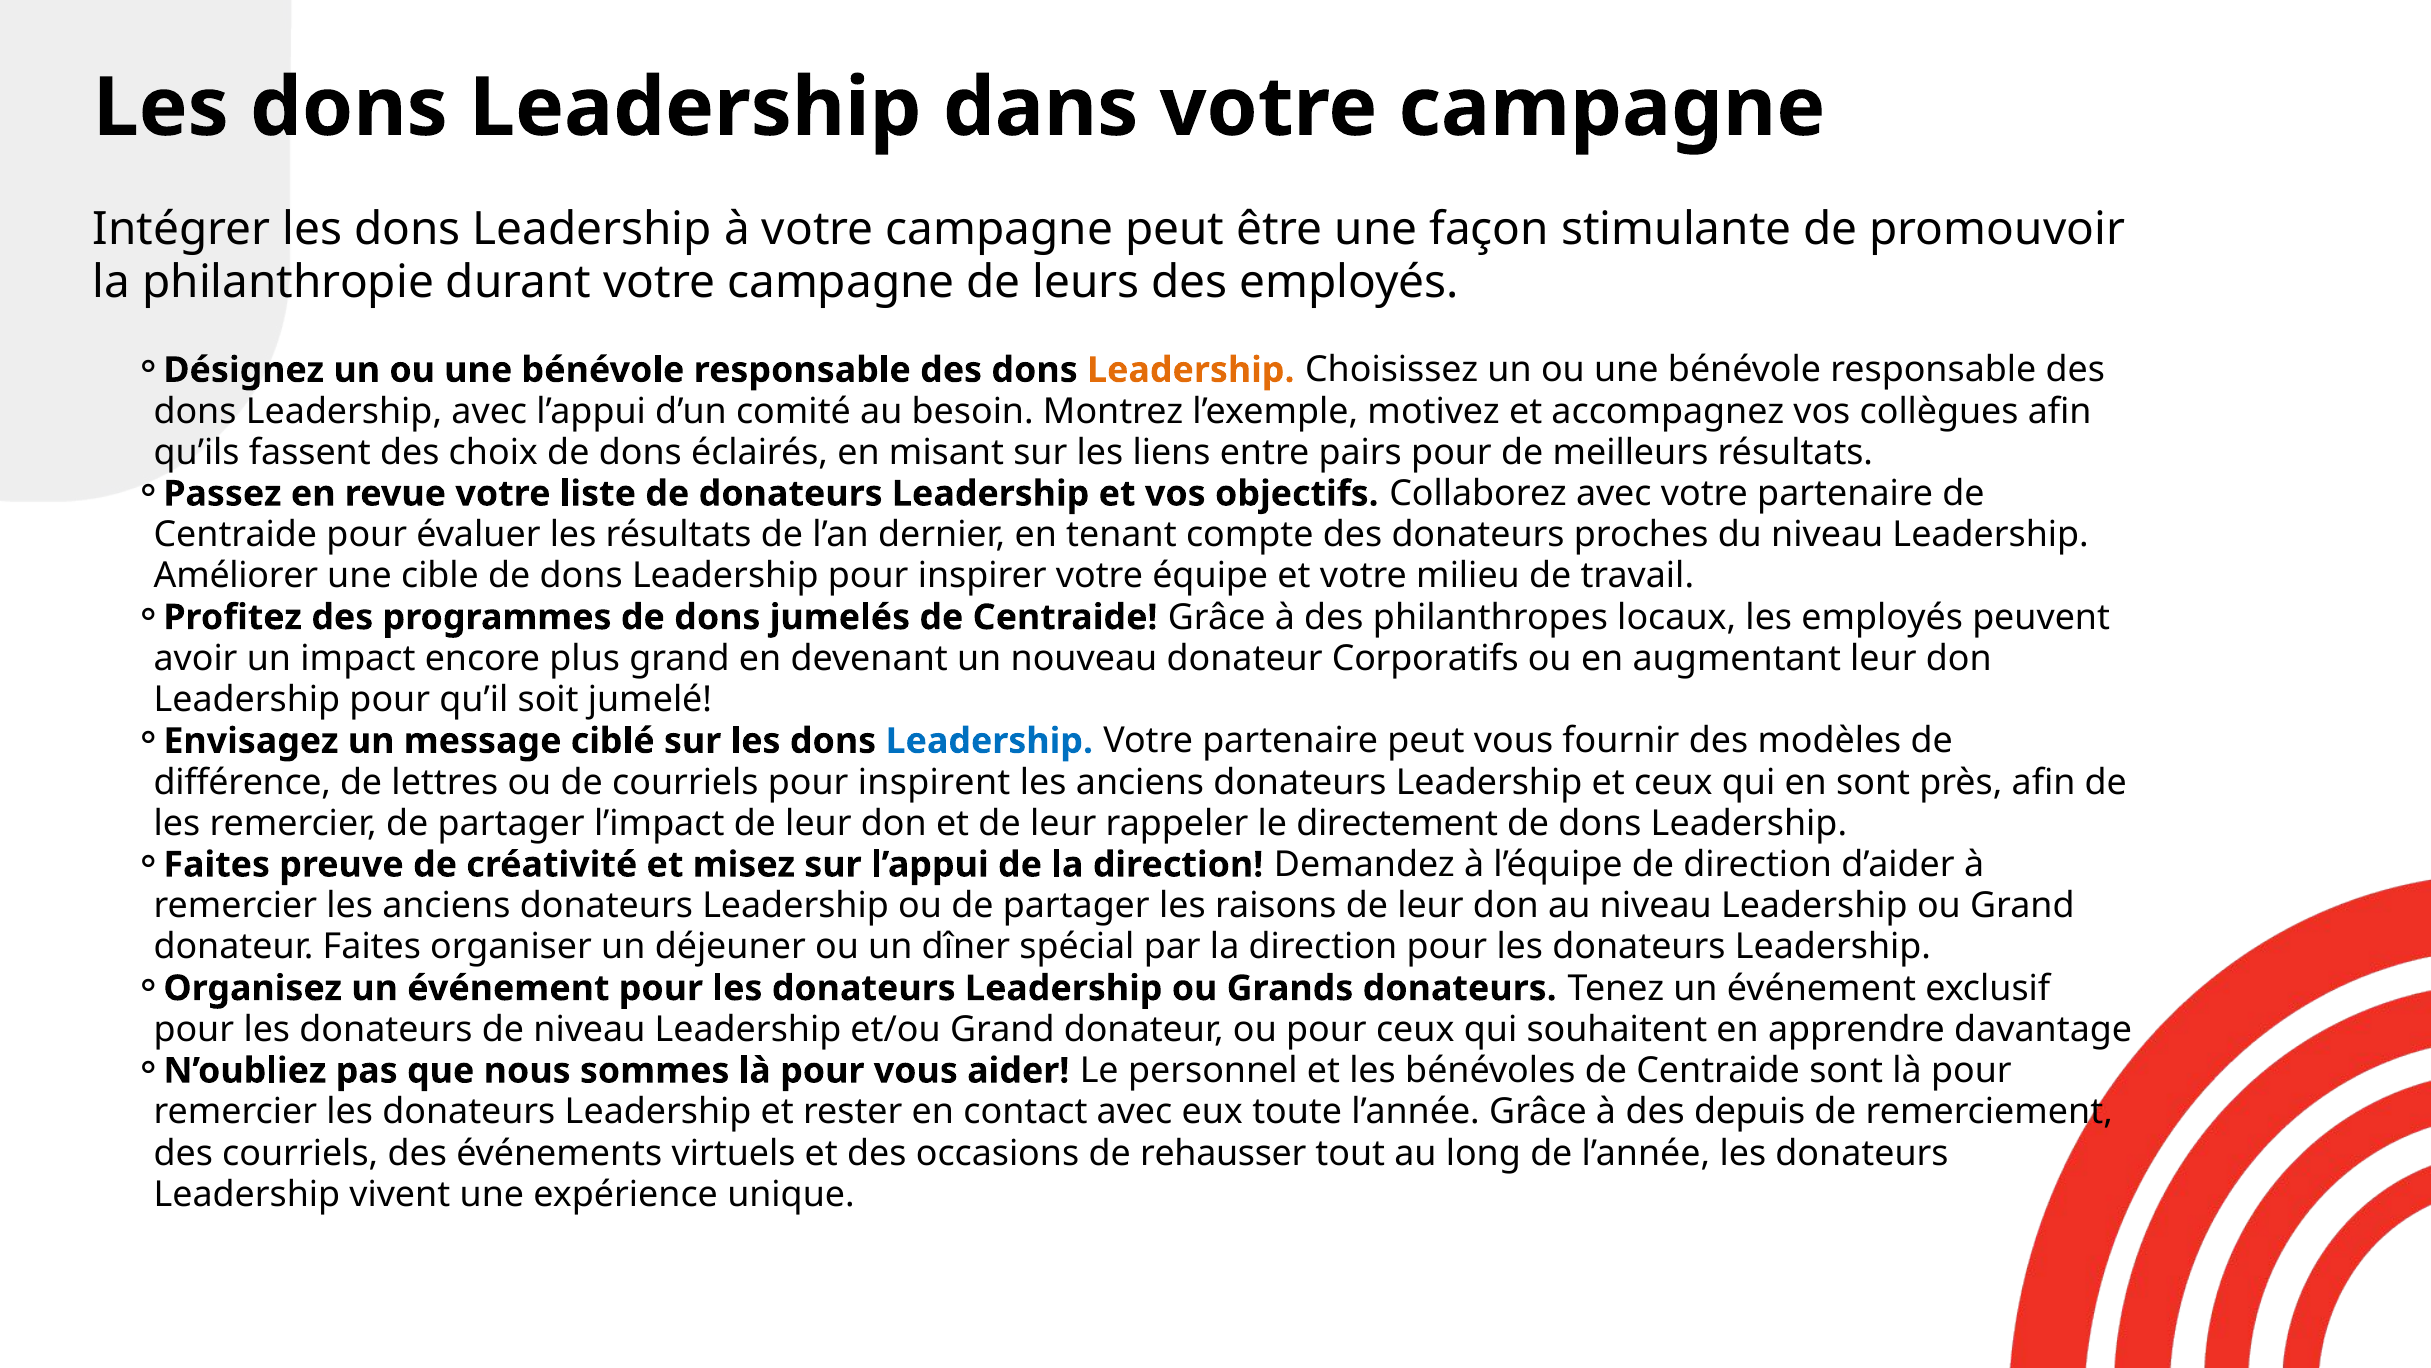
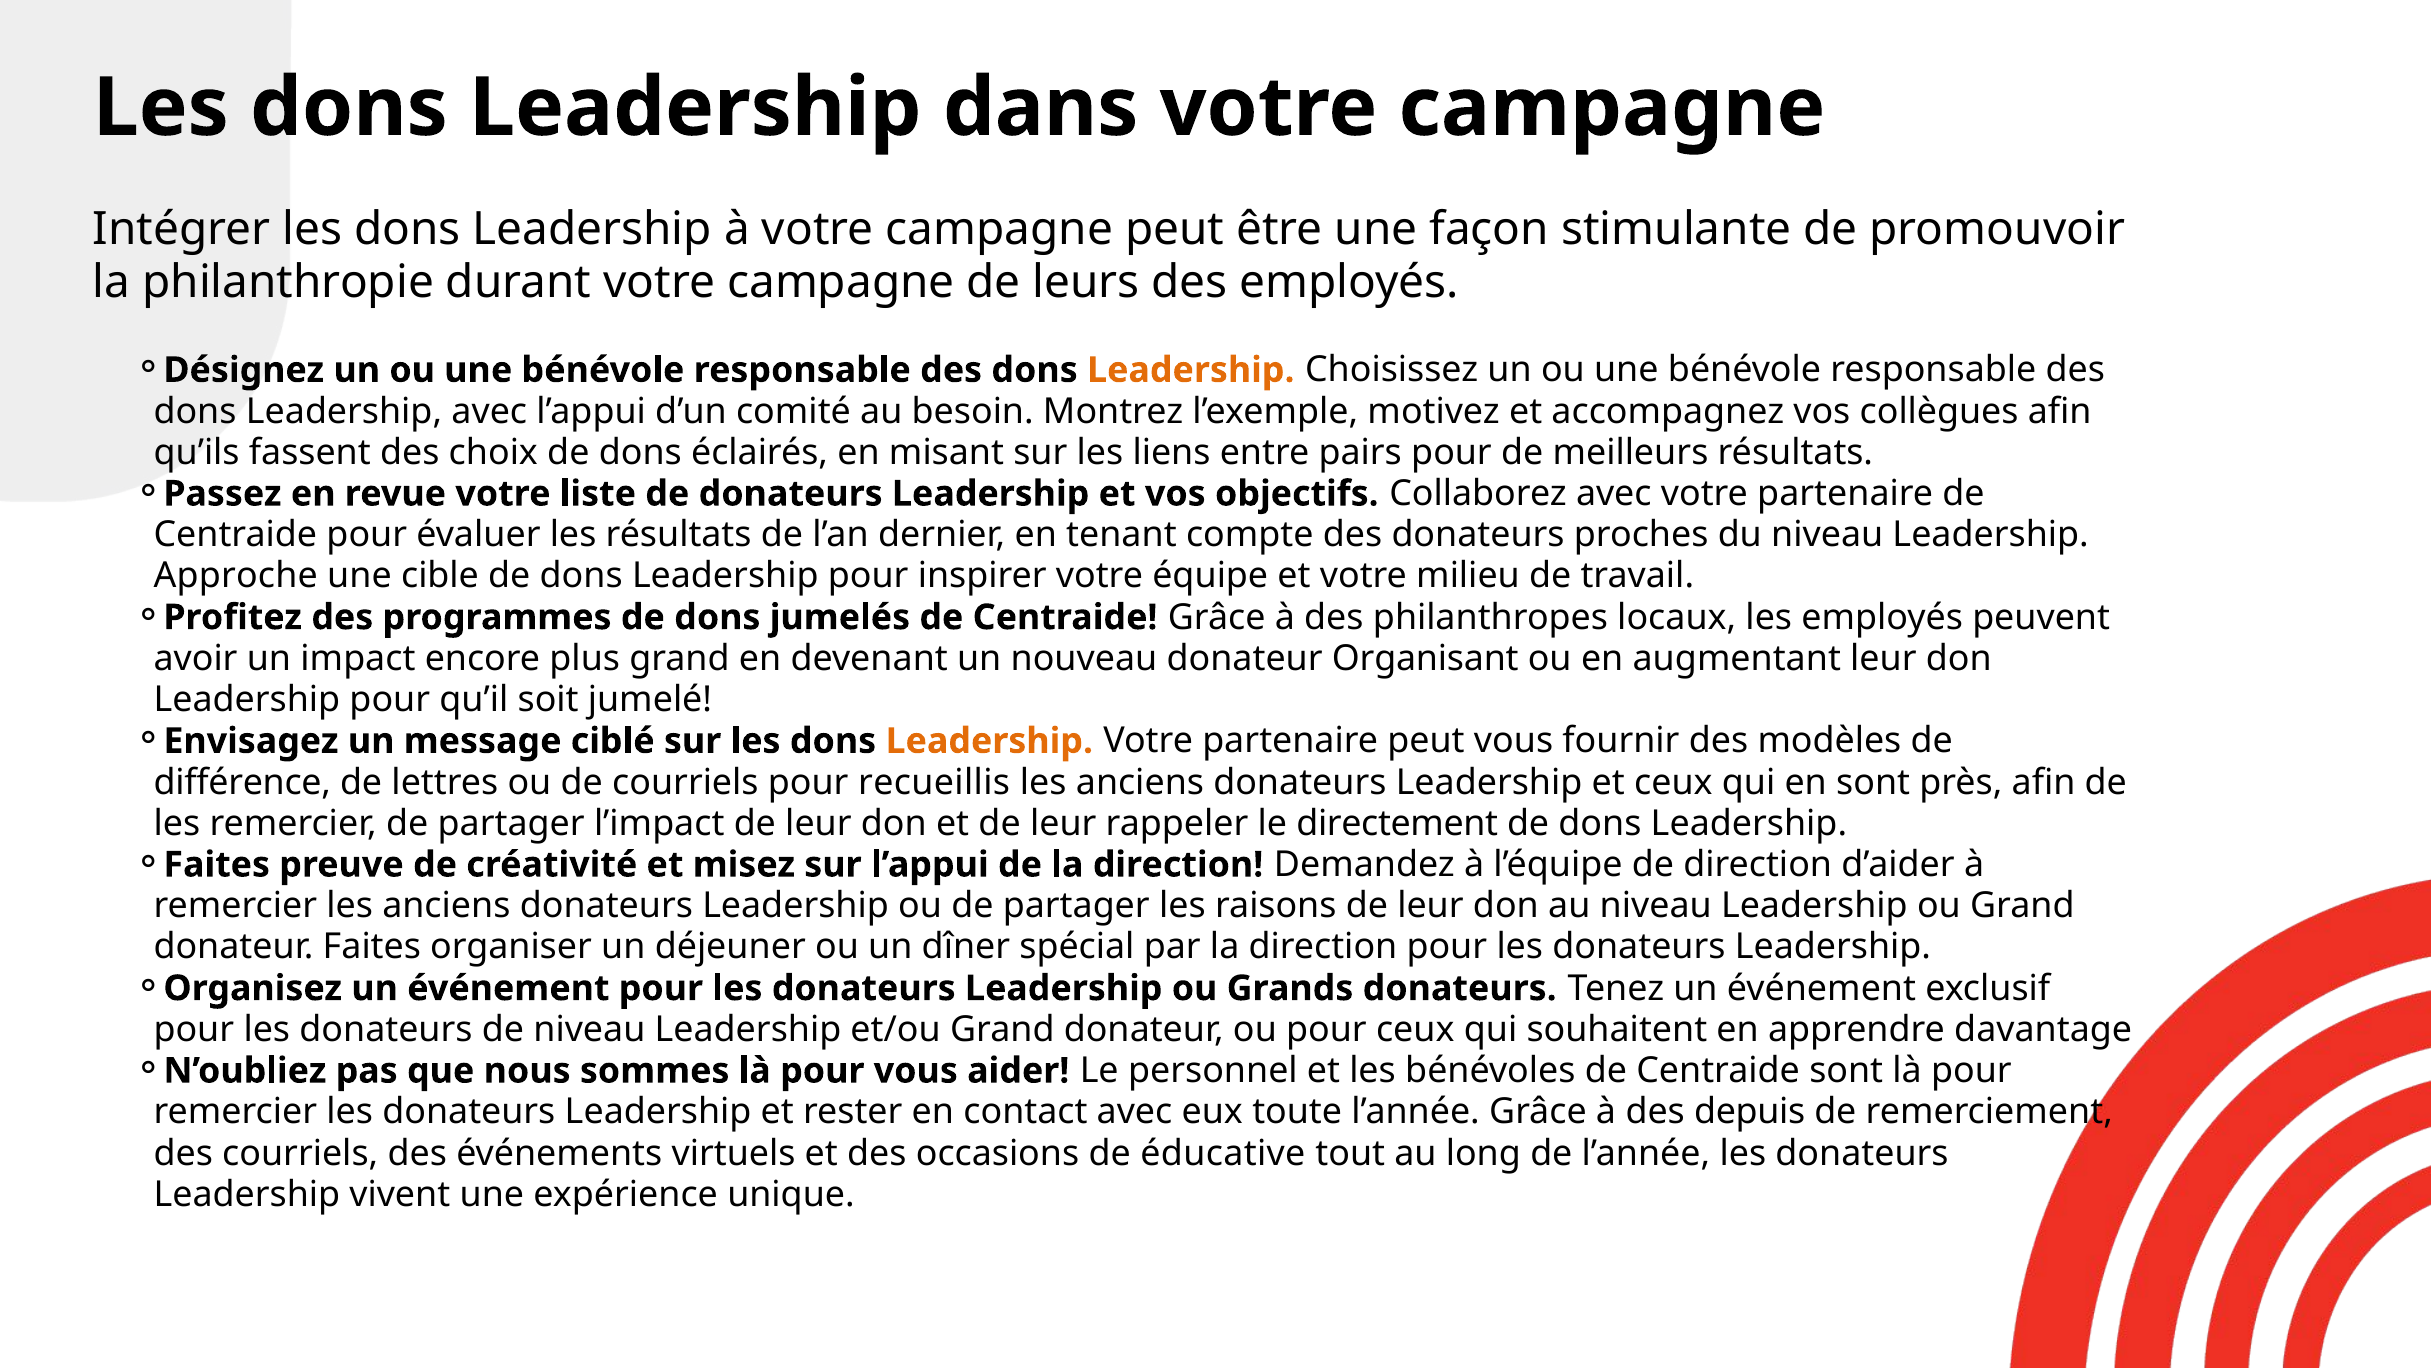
Améliorer: Améliorer -> Approche (236, 576)
Corporatifs: Corporatifs -> Organisant (1425, 658)
Leadership colour: blue -> orange (989, 741)
inspirent: inspirent -> recueillis (934, 782)
rehausser: rehausser -> éducative (1223, 1153)
